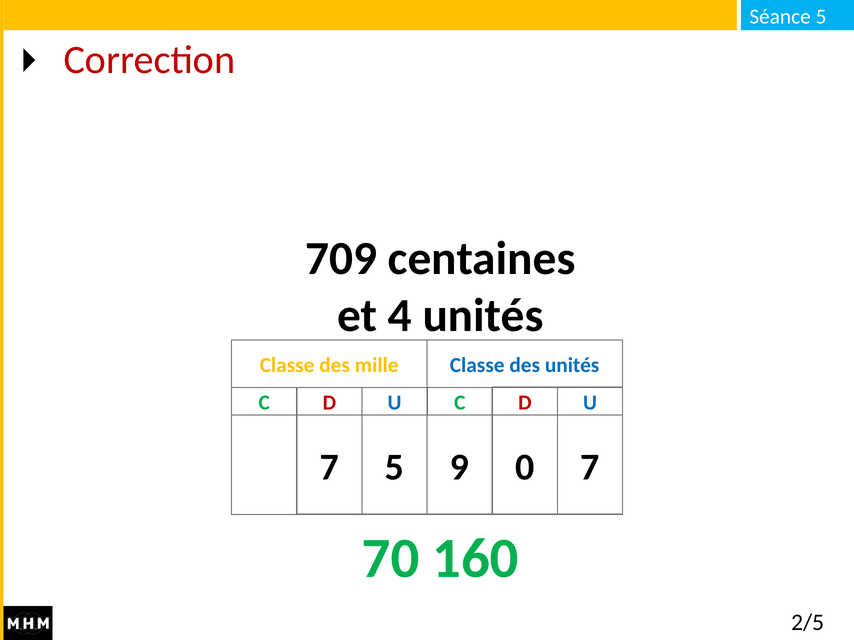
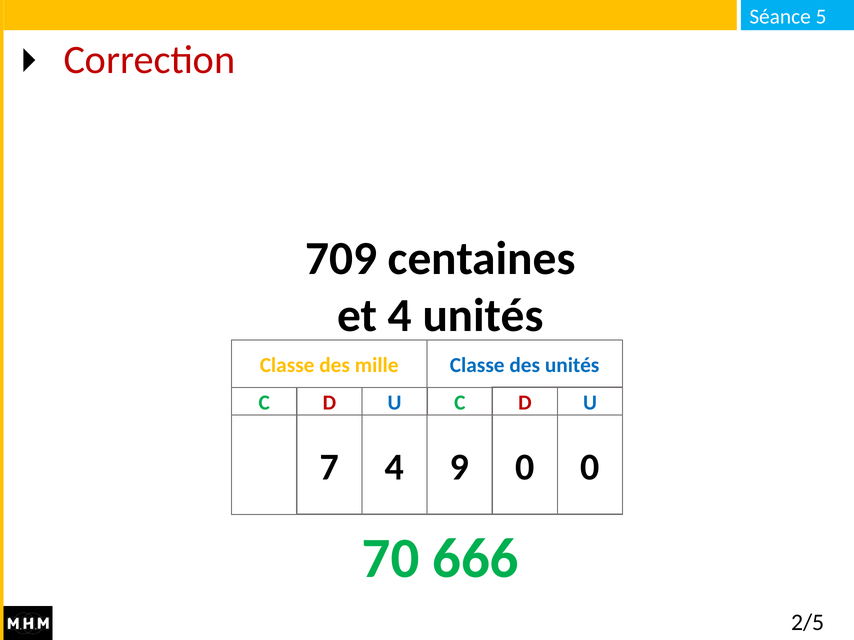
7 5: 5 -> 4 (394, 468)
0 7: 7 -> 0 (590, 468)
160: 160 -> 666 (476, 559)
